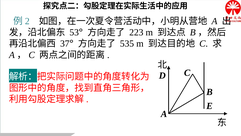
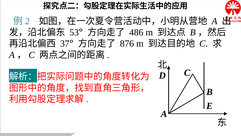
223: 223 -> 486 (136, 32)
535: 535 -> 876 (127, 44)
